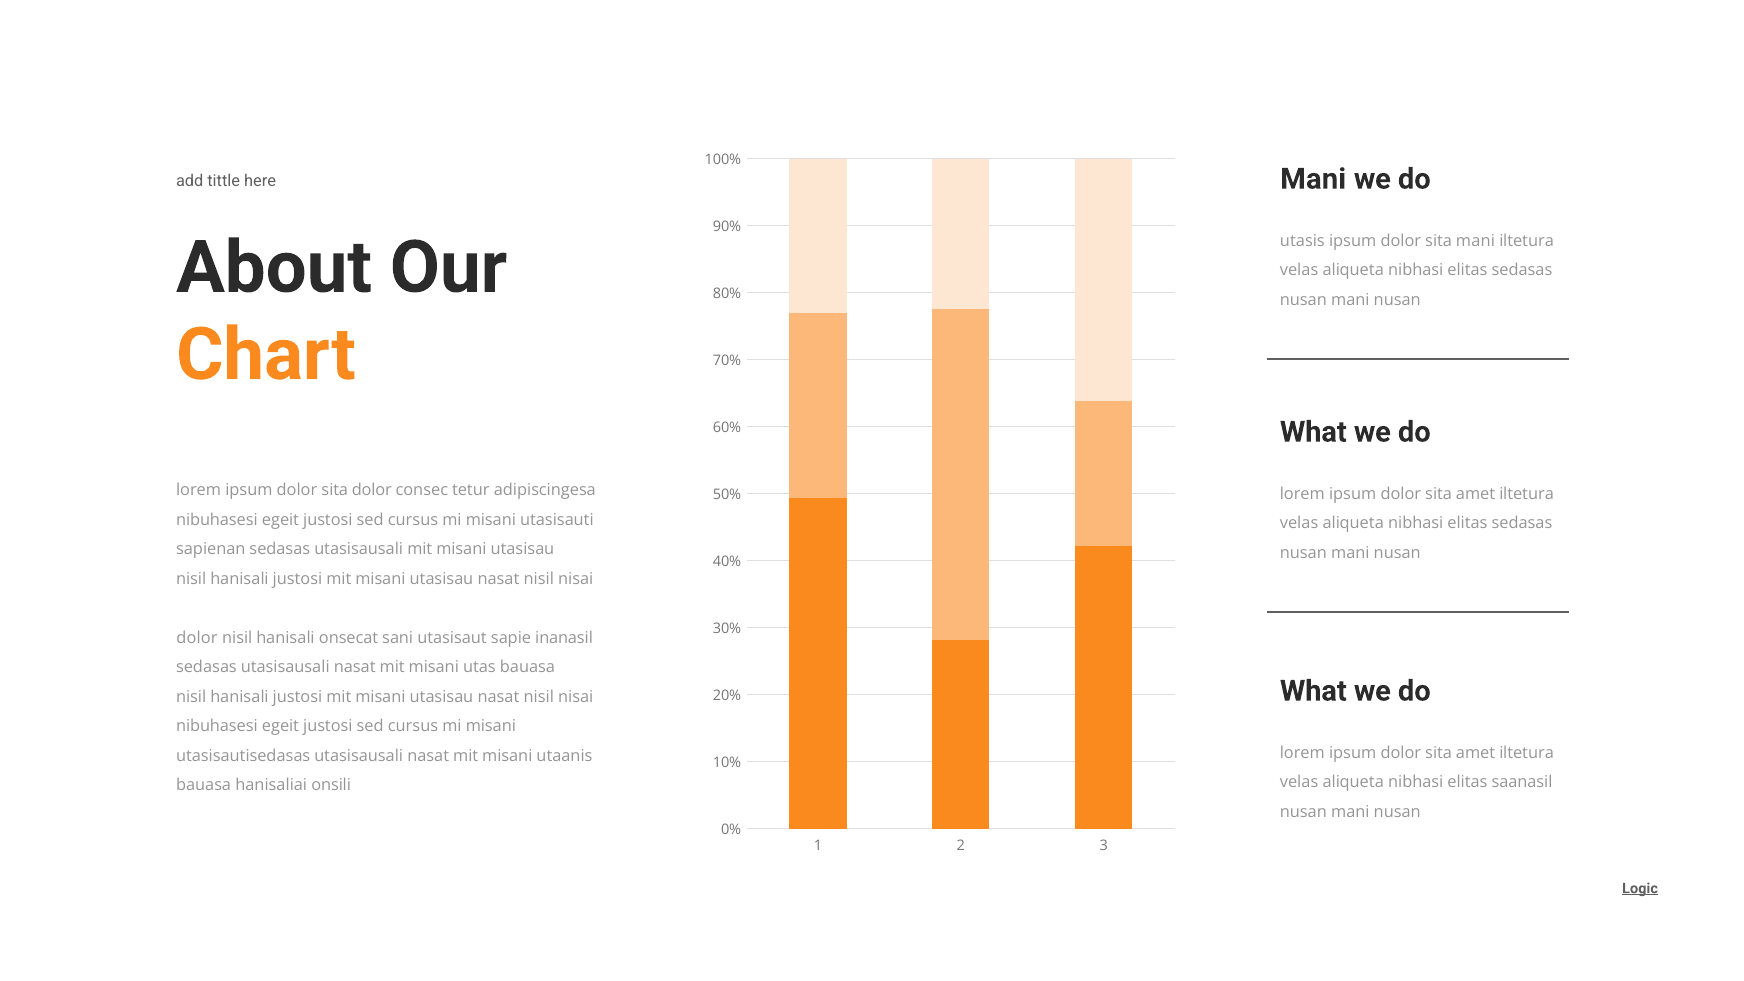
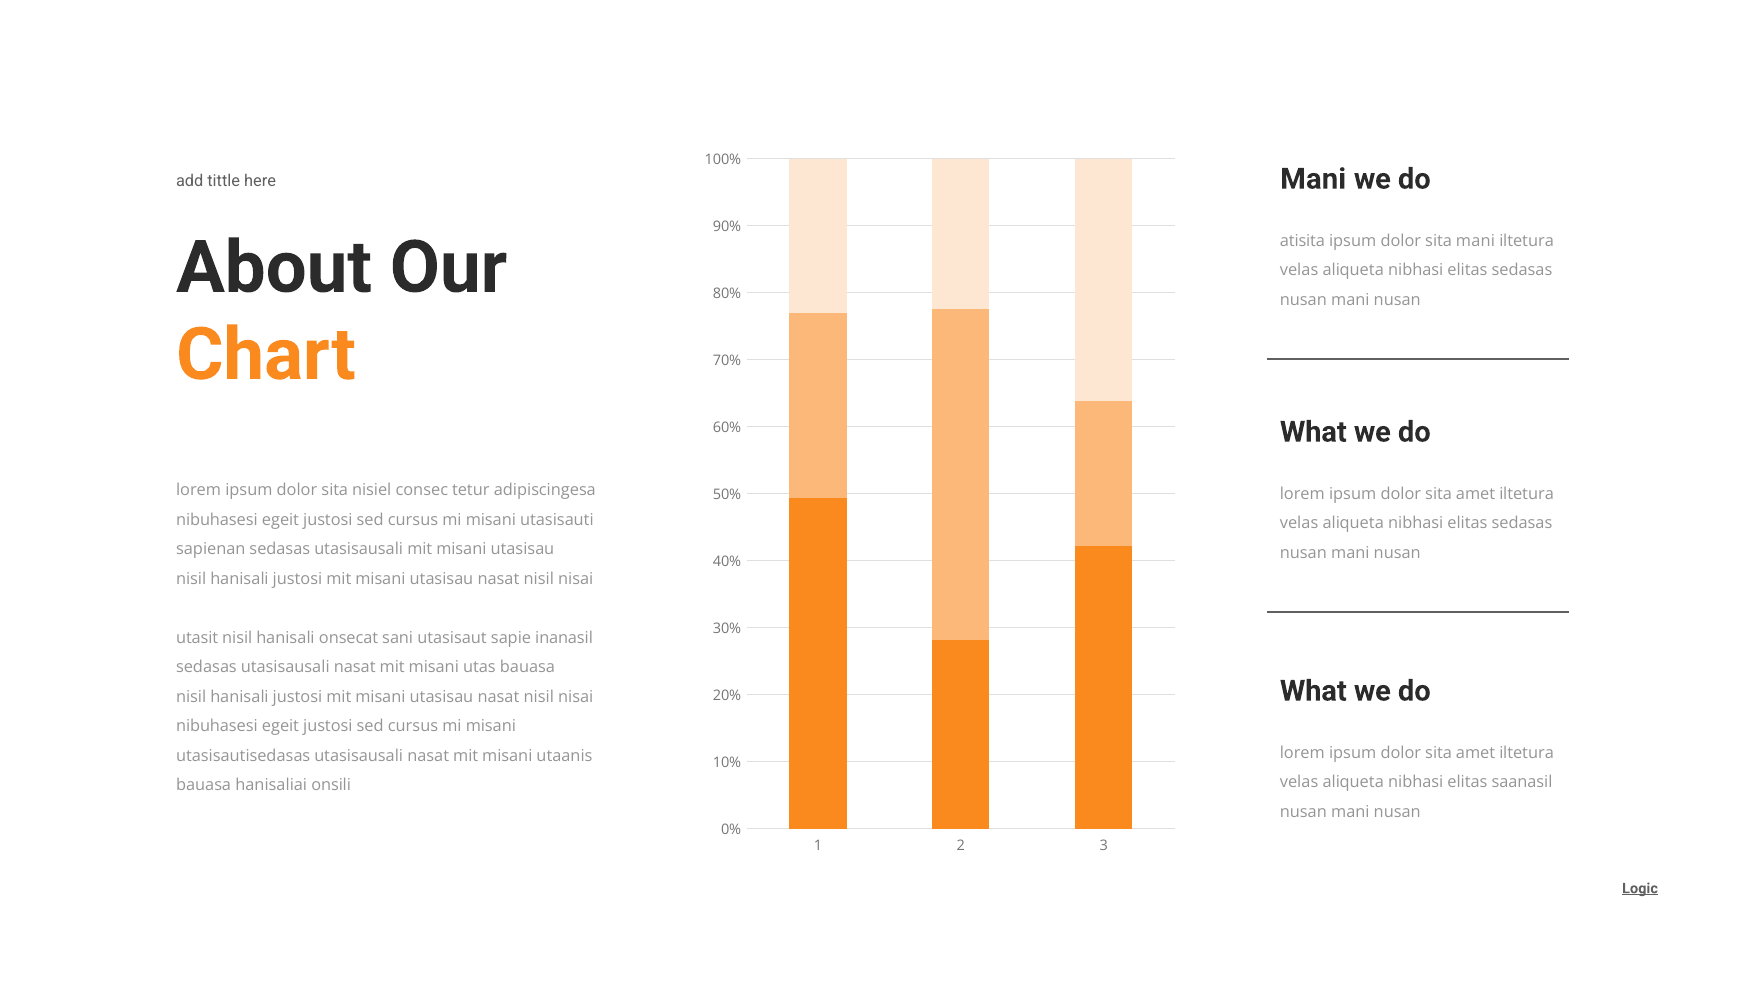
utasis: utasis -> atisita (1302, 241)
sita dolor: dolor -> nisiel (372, 490)
dolor: dolor -> utasit (197, 638)
